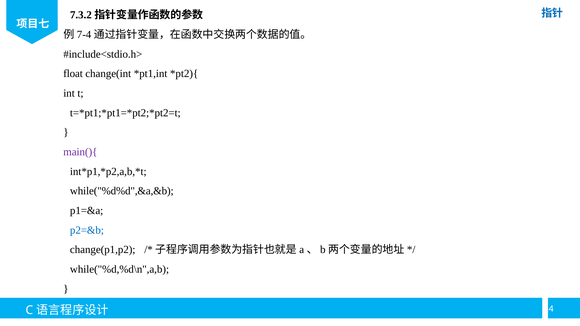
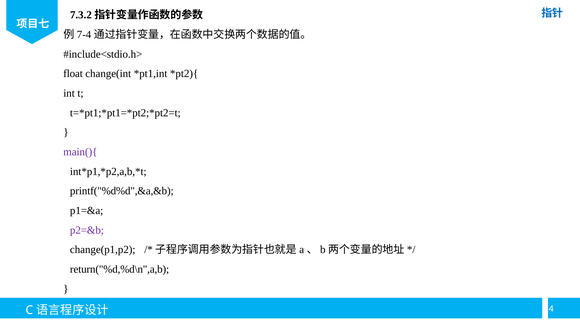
while("%d%d",&a,&b: while("%d%d",&a,&b -> printf("%d%d",&a,&b (122, 191)
p2=&b colour: blue -> purple (87, 230)
while("%d,%d\n",a,b: while("%d,%d\n",a,b -> return("%d,%d\n",a,b (120, 269)
